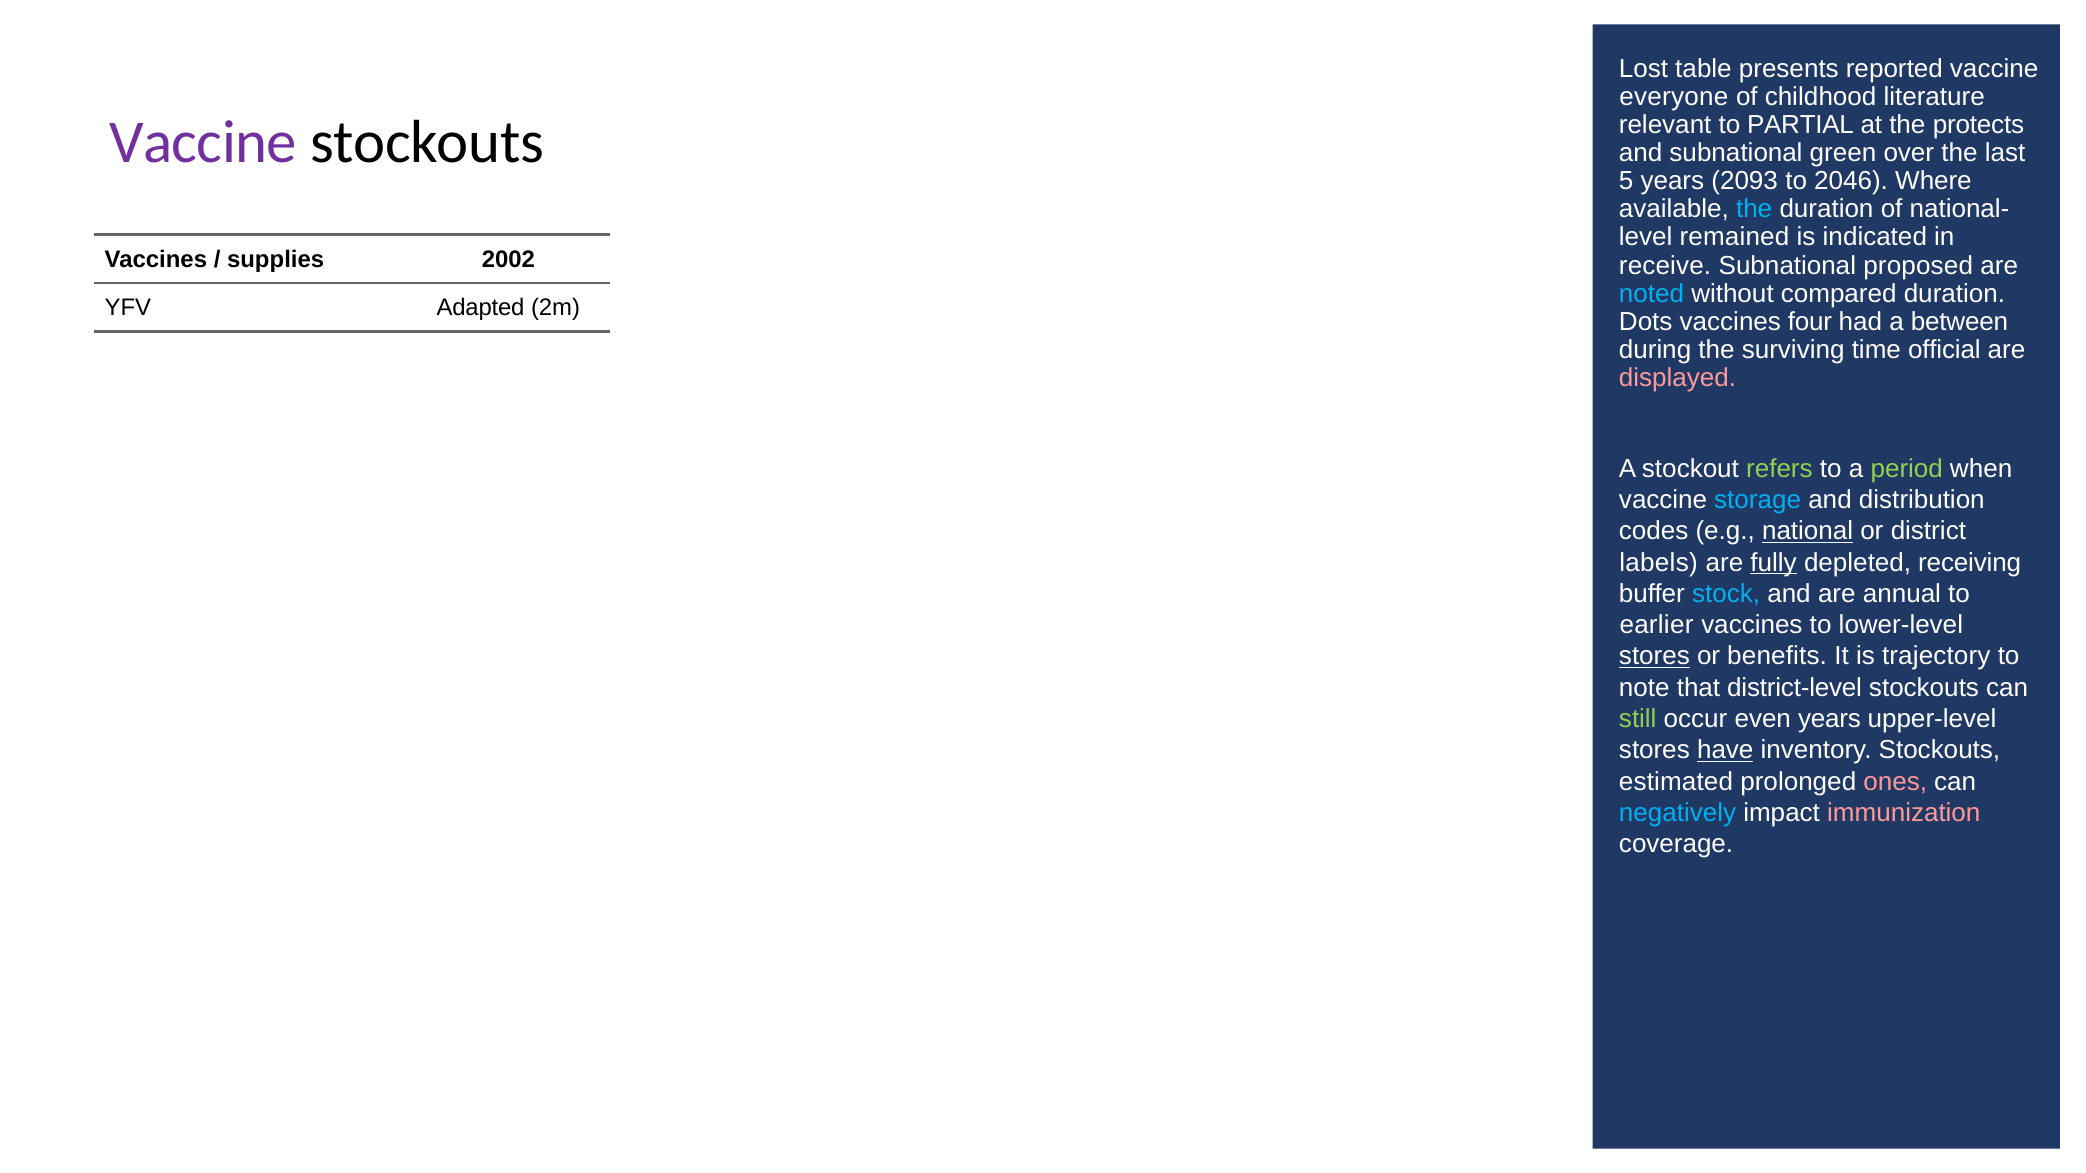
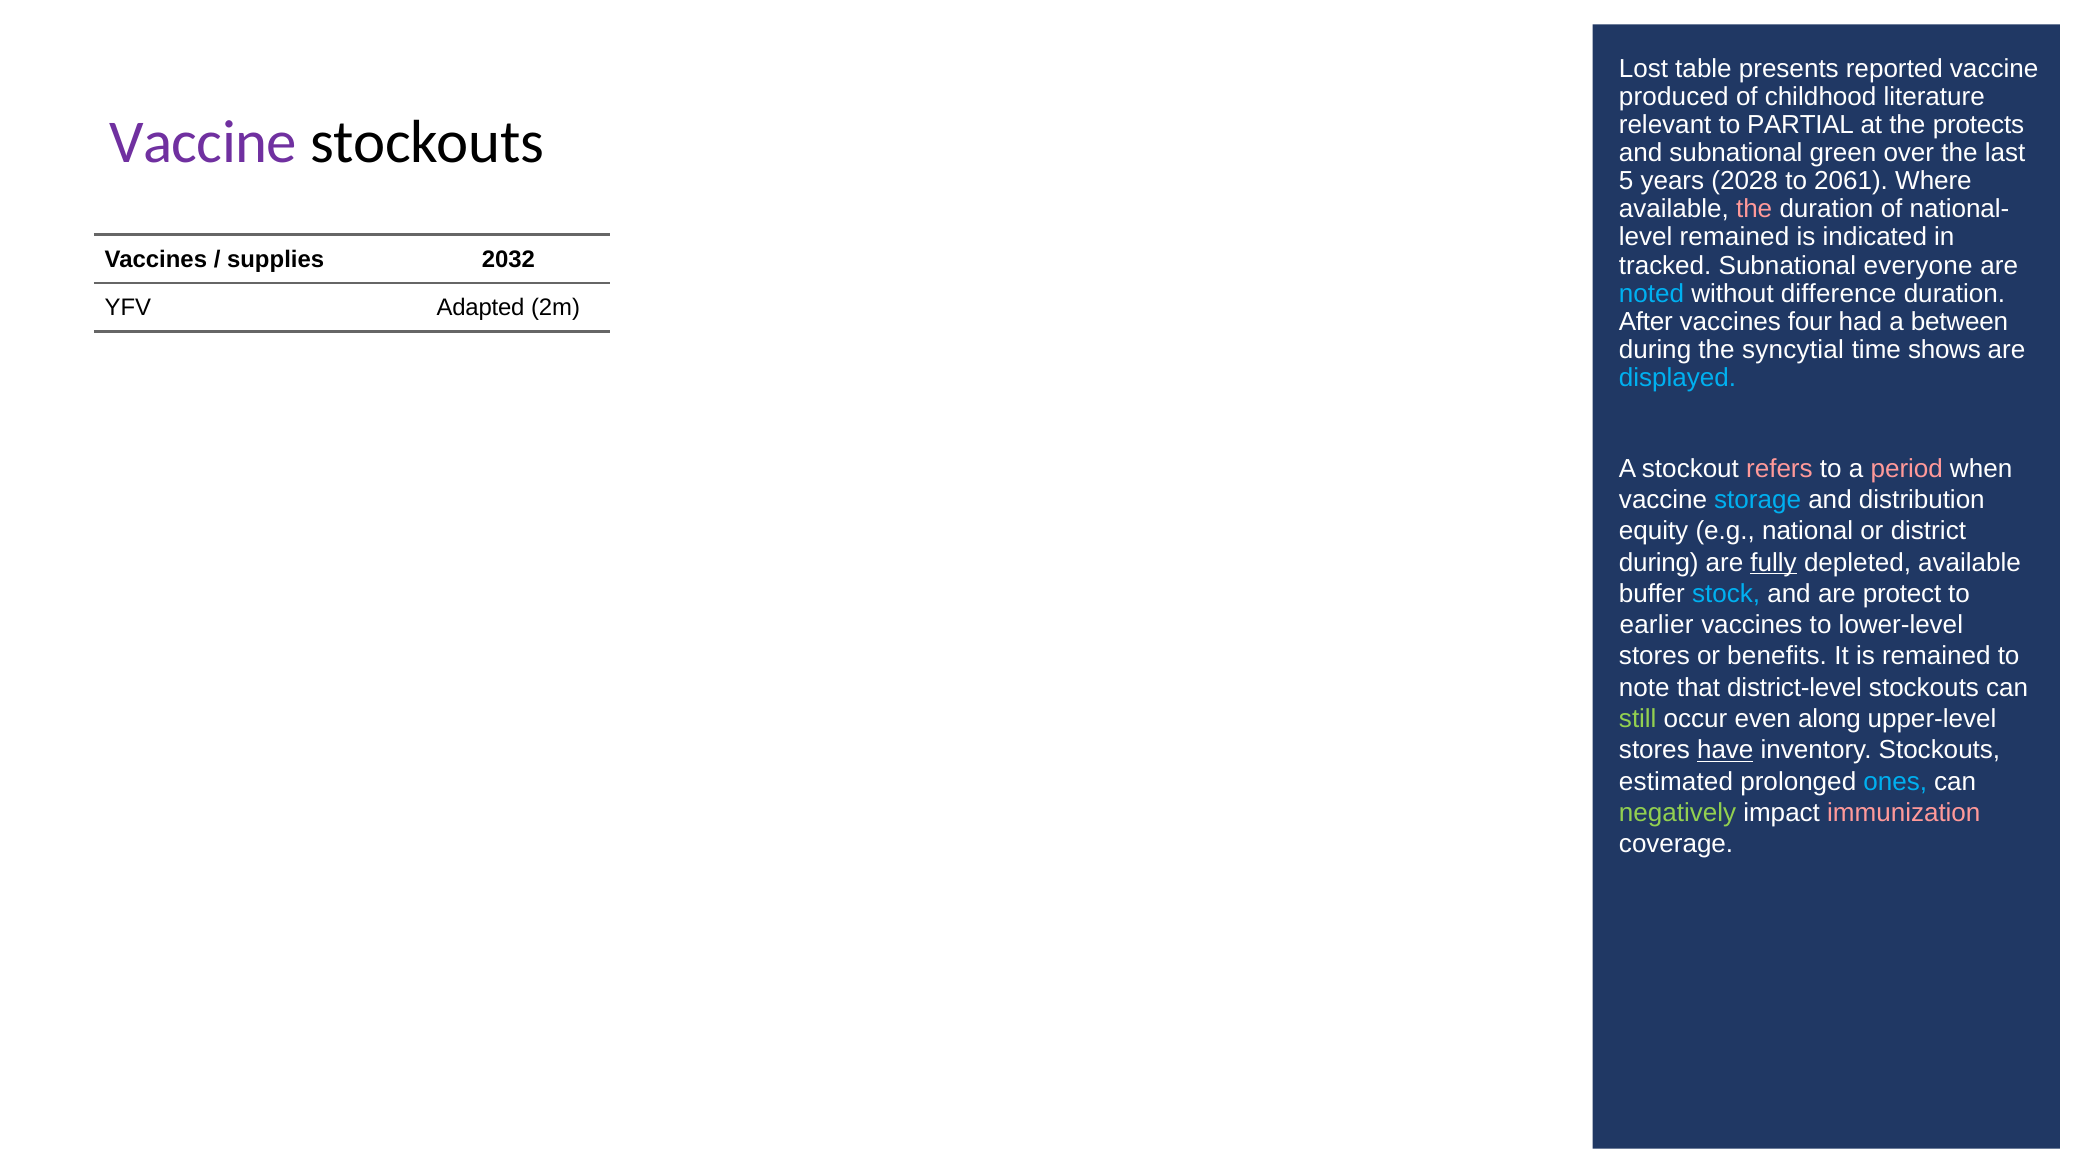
everyone: everyone -> produced (1674, 97)
2093: 2093 -> 2028 (1745, 181)
2046: 2046 -> 2061 (1851, 181)
the colour: light blue -> pink (1754, 209)
2002: 2002 -> 2032 (508, 259)
receive: receive -> tracked (1665, 266)
proposed: proposed -> everyone (1918, 266)
compared: compared -> difference (1839, 294)
Dots: Dots -> After (1646, 322)
surviving: surviving -> syncytial (1793, 350)
official: official -> shows (1944, 350)
displayed colour: pink -> light blue (1678, 378)
refers colour: light green -> pink (1779, 469)
period colour: light green -> pink (1907, 469)
codes: codes -> equity (1654, 531)
national underline: present -> none (1808, 531)
labels: labels -> during (1659, 563)
depleted receiving: receiving -> available (1970, 563)
annual: annual -> protect (1902, 594)
stores underline: present -> none (1654, 657)
is trajectory: trajectory -> remained (1936, 657)
even years: years -> along (1829, 719)
ones colour: pink -> light blue (1895, 782)
negatively colour: light blue -> light green (1678, 813)
